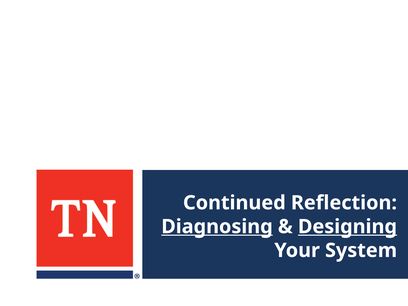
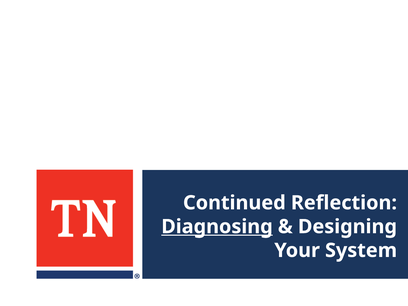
Designing underline: present -> none (347, 227)
